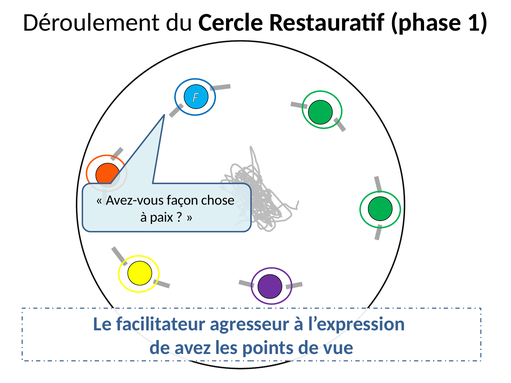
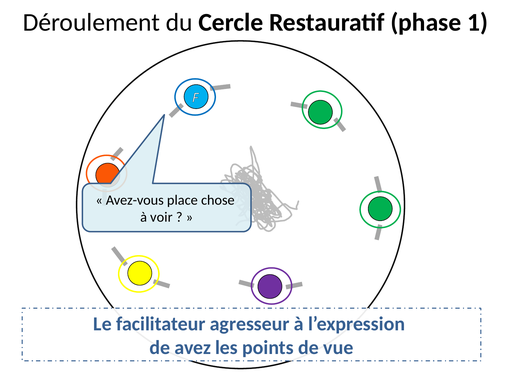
façon: façon -> place (182, 200)
paix: paix -> voir (161, 217)
